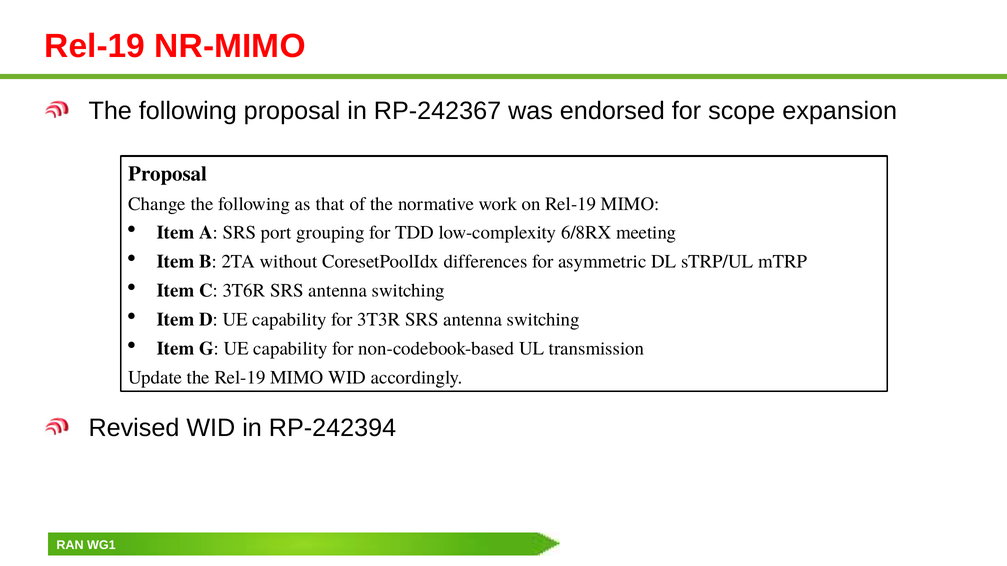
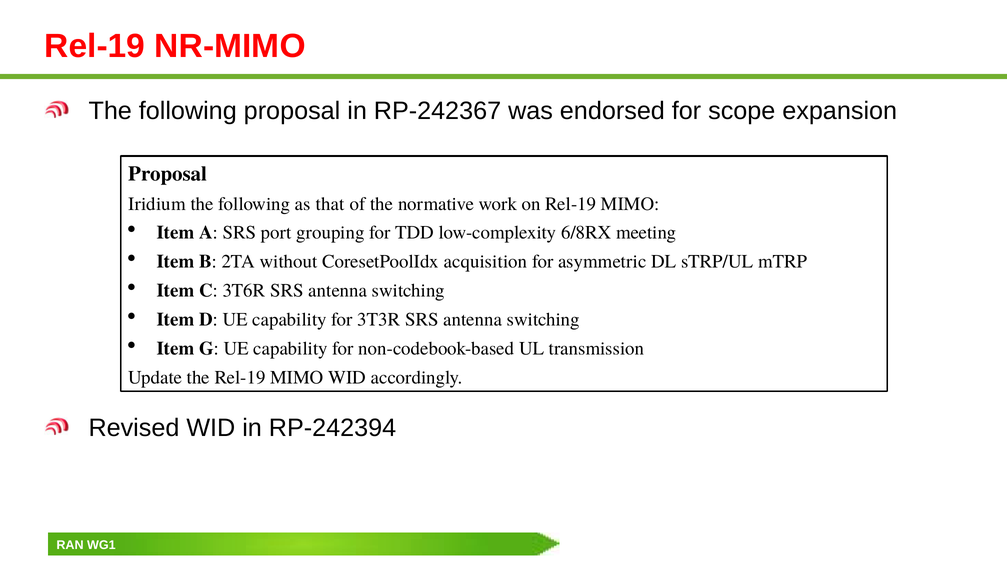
Change: Change -> Iridium (157, 204)
differences: differences -> acquisition (485, 262)
